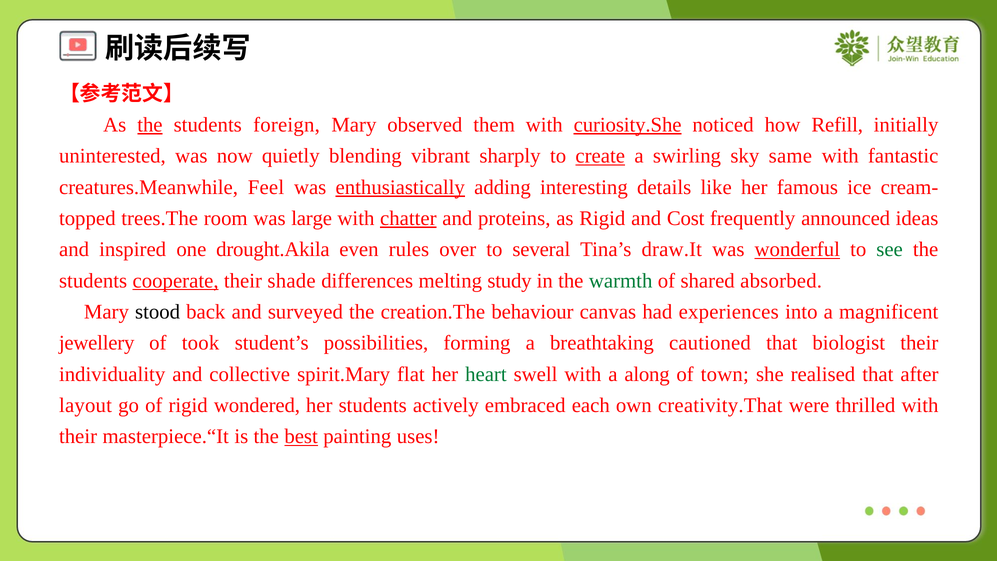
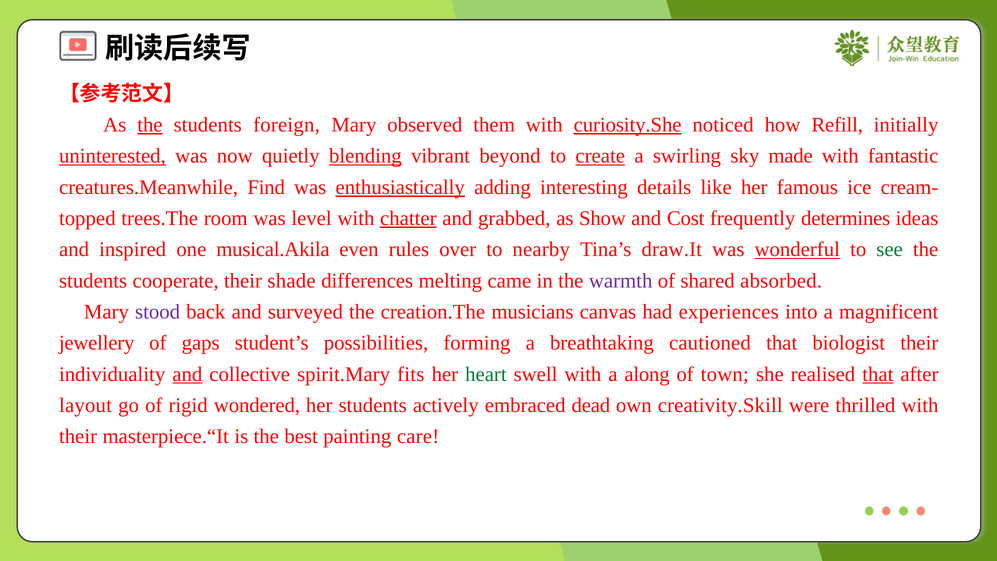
uninterested underline: none -> present (112, 156)
blending underline: none -> present (365, 156)
sharply: sharply -> beyond (510, 156)
same: same -> made (791, 156)
Feel: Feel -> Find (266, 187)
large: large -> level (312, 218)
proteins: proteins -> grabbed (514, 218)
as Rigid: Rigid -> Show (602, 218)
announced: announced -> determines (846, 218)
drought.Akila: drought.Akila -> musical.Akila (273, 249)
several: several -> nearby (541, 249)
cooperate underline: present -> none (176, 281)
study: study -> came (509, 281)
warmth colour: green -> purple (621, 281)
stood colour: black -> purple (158, 312)
behaviour: behaviour -> musicians (532, 312)
took: took -> gaps (201, 343)
and underline: none -> present (187, 374)
flat: flat -> fits (411, 374)
that underline: none -> present (878, 374)
each: each -> dead (591, 405)
creativity.That: creativity.That -> creativity.Skill (720, 405)
best underline: present -> none (301, 436)
uses: uses -> care (418, 436)
